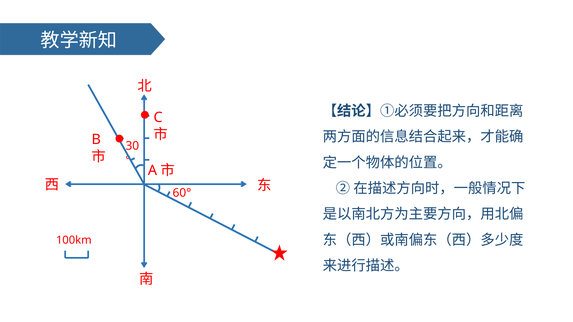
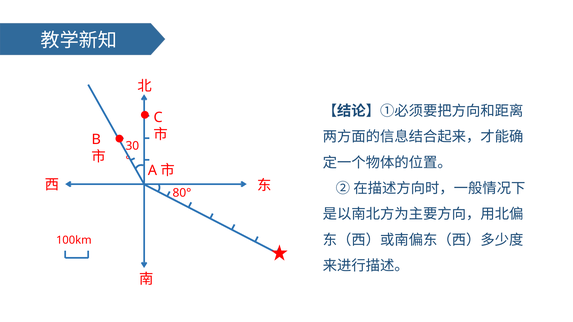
60°: 60° -> 80° (182, 193)
